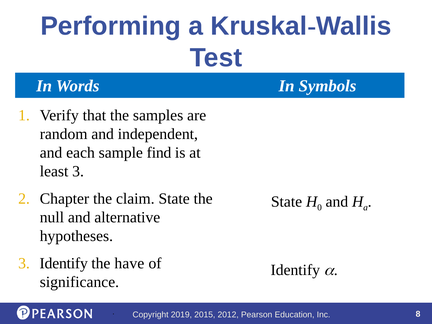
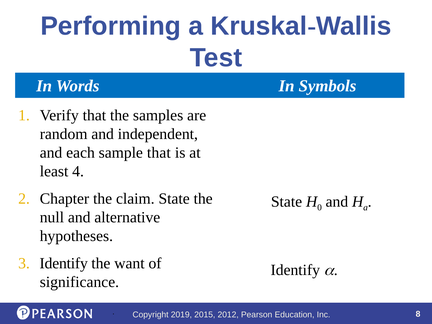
sample find: find -> that (159, 153)
least 3: 3 -> 4 (78, 171)
have: have -> want (129, 263)
